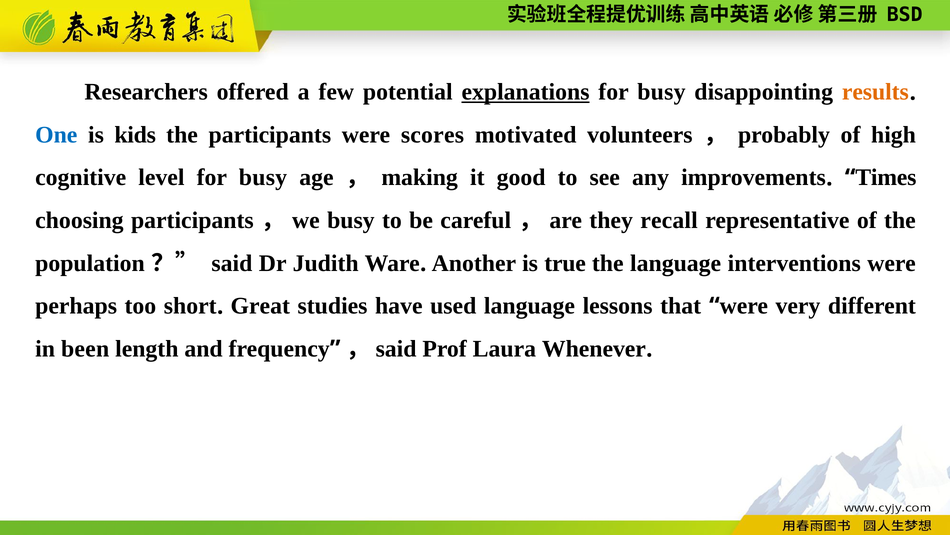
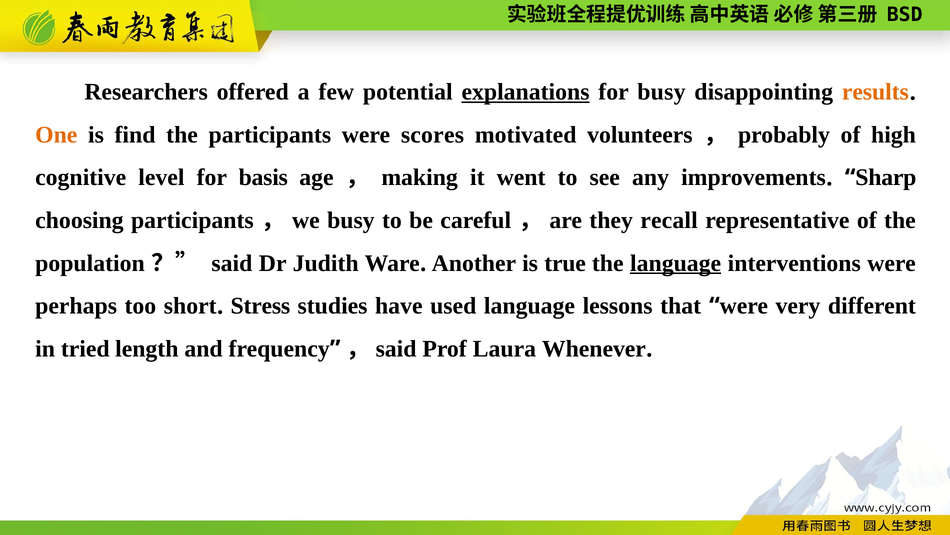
One colour: blue -> orange (56, 135)
kids: kids -> find (135, 135)
level for busy: busy -> basis (263, 177)
good: good -> went (521, 177)
Times: Times -> Sharp (886, 177)
language underline: none -> present (676, 263)
Great: Great -> Stress (260, 306)
been: been -> tried (85, 348)
